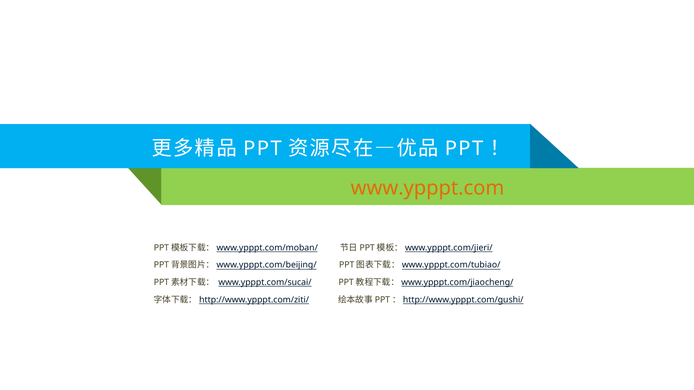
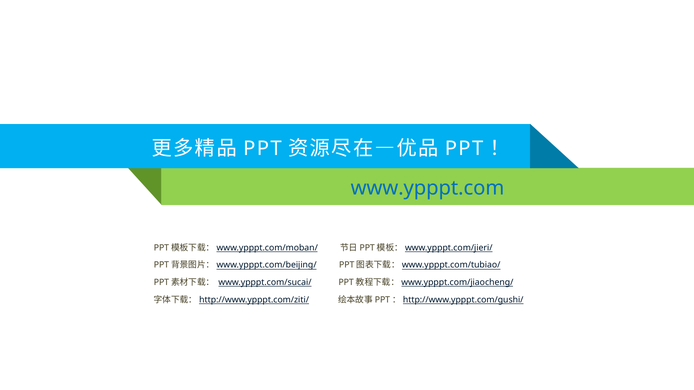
www.ypppt.com colour: orange -> blue (428, 188)
